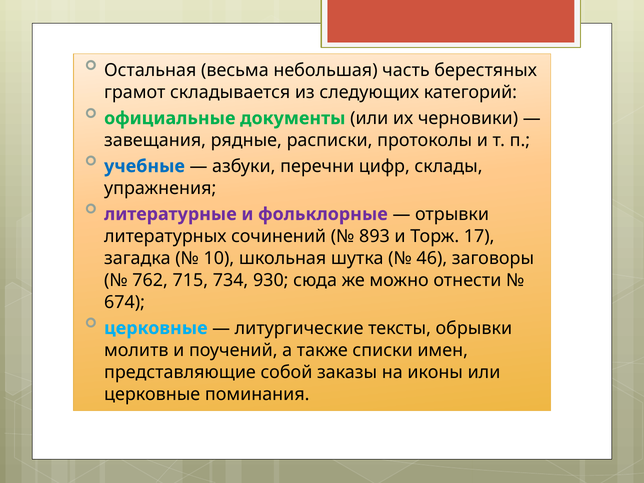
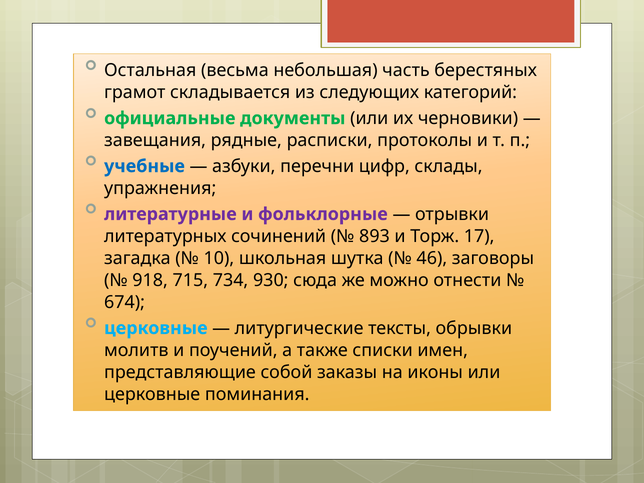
762: 762 -> 918 (150, 280)
